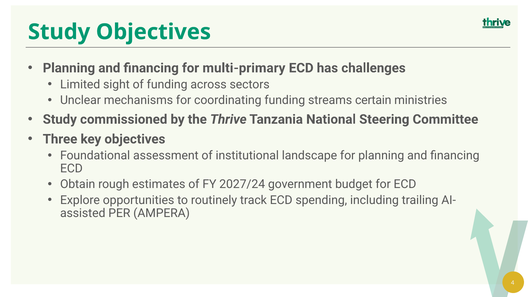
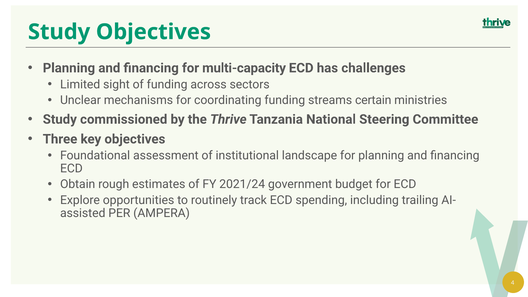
multi-primary: multi-primary -> multi-capacity (244, 68)
2027/24: 2027/24 -> 2021/24 (242, 184)
